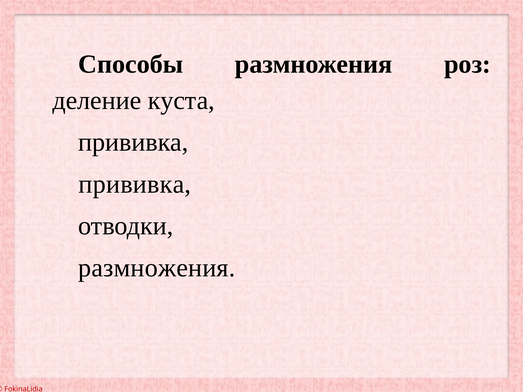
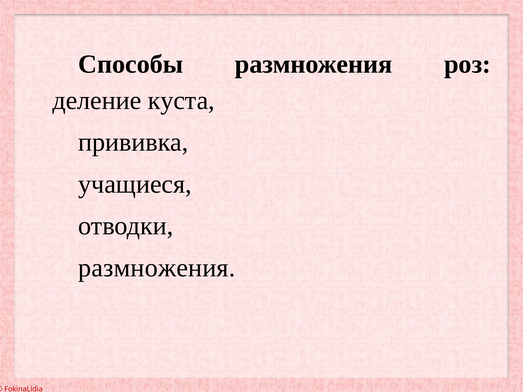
прививка: прививка -> учащиеся (135, 184)
